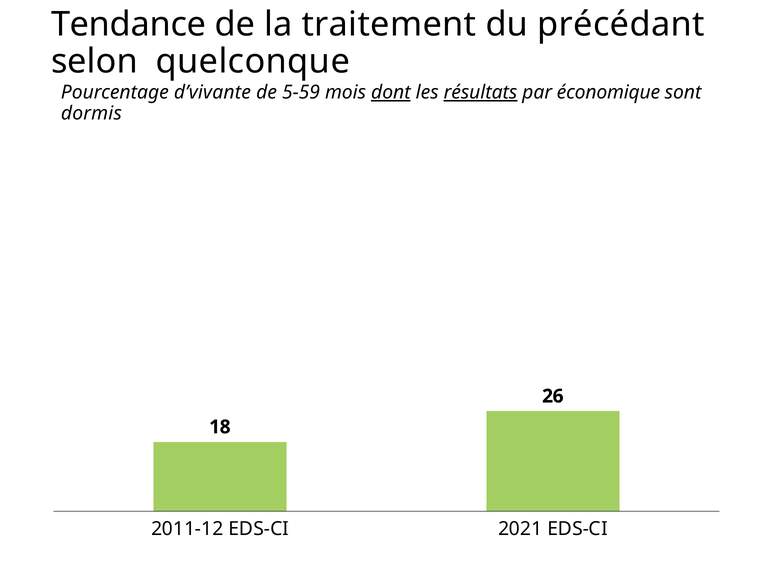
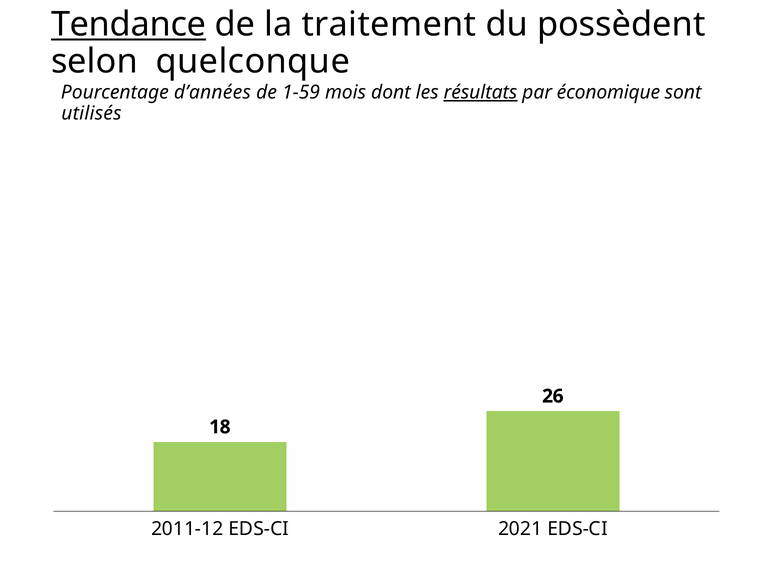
Tendance underline: none -> present (129, 25)
précédant: précédant -> possèdent (621, 25)
d’vivante: d’vivante -> d’années (212, 93)
5-59: 5-59 -> 1-59 (301, 93)
dont underline: present -> none (391, 93)
dormis: dormis -> utilisés (91, 113)
